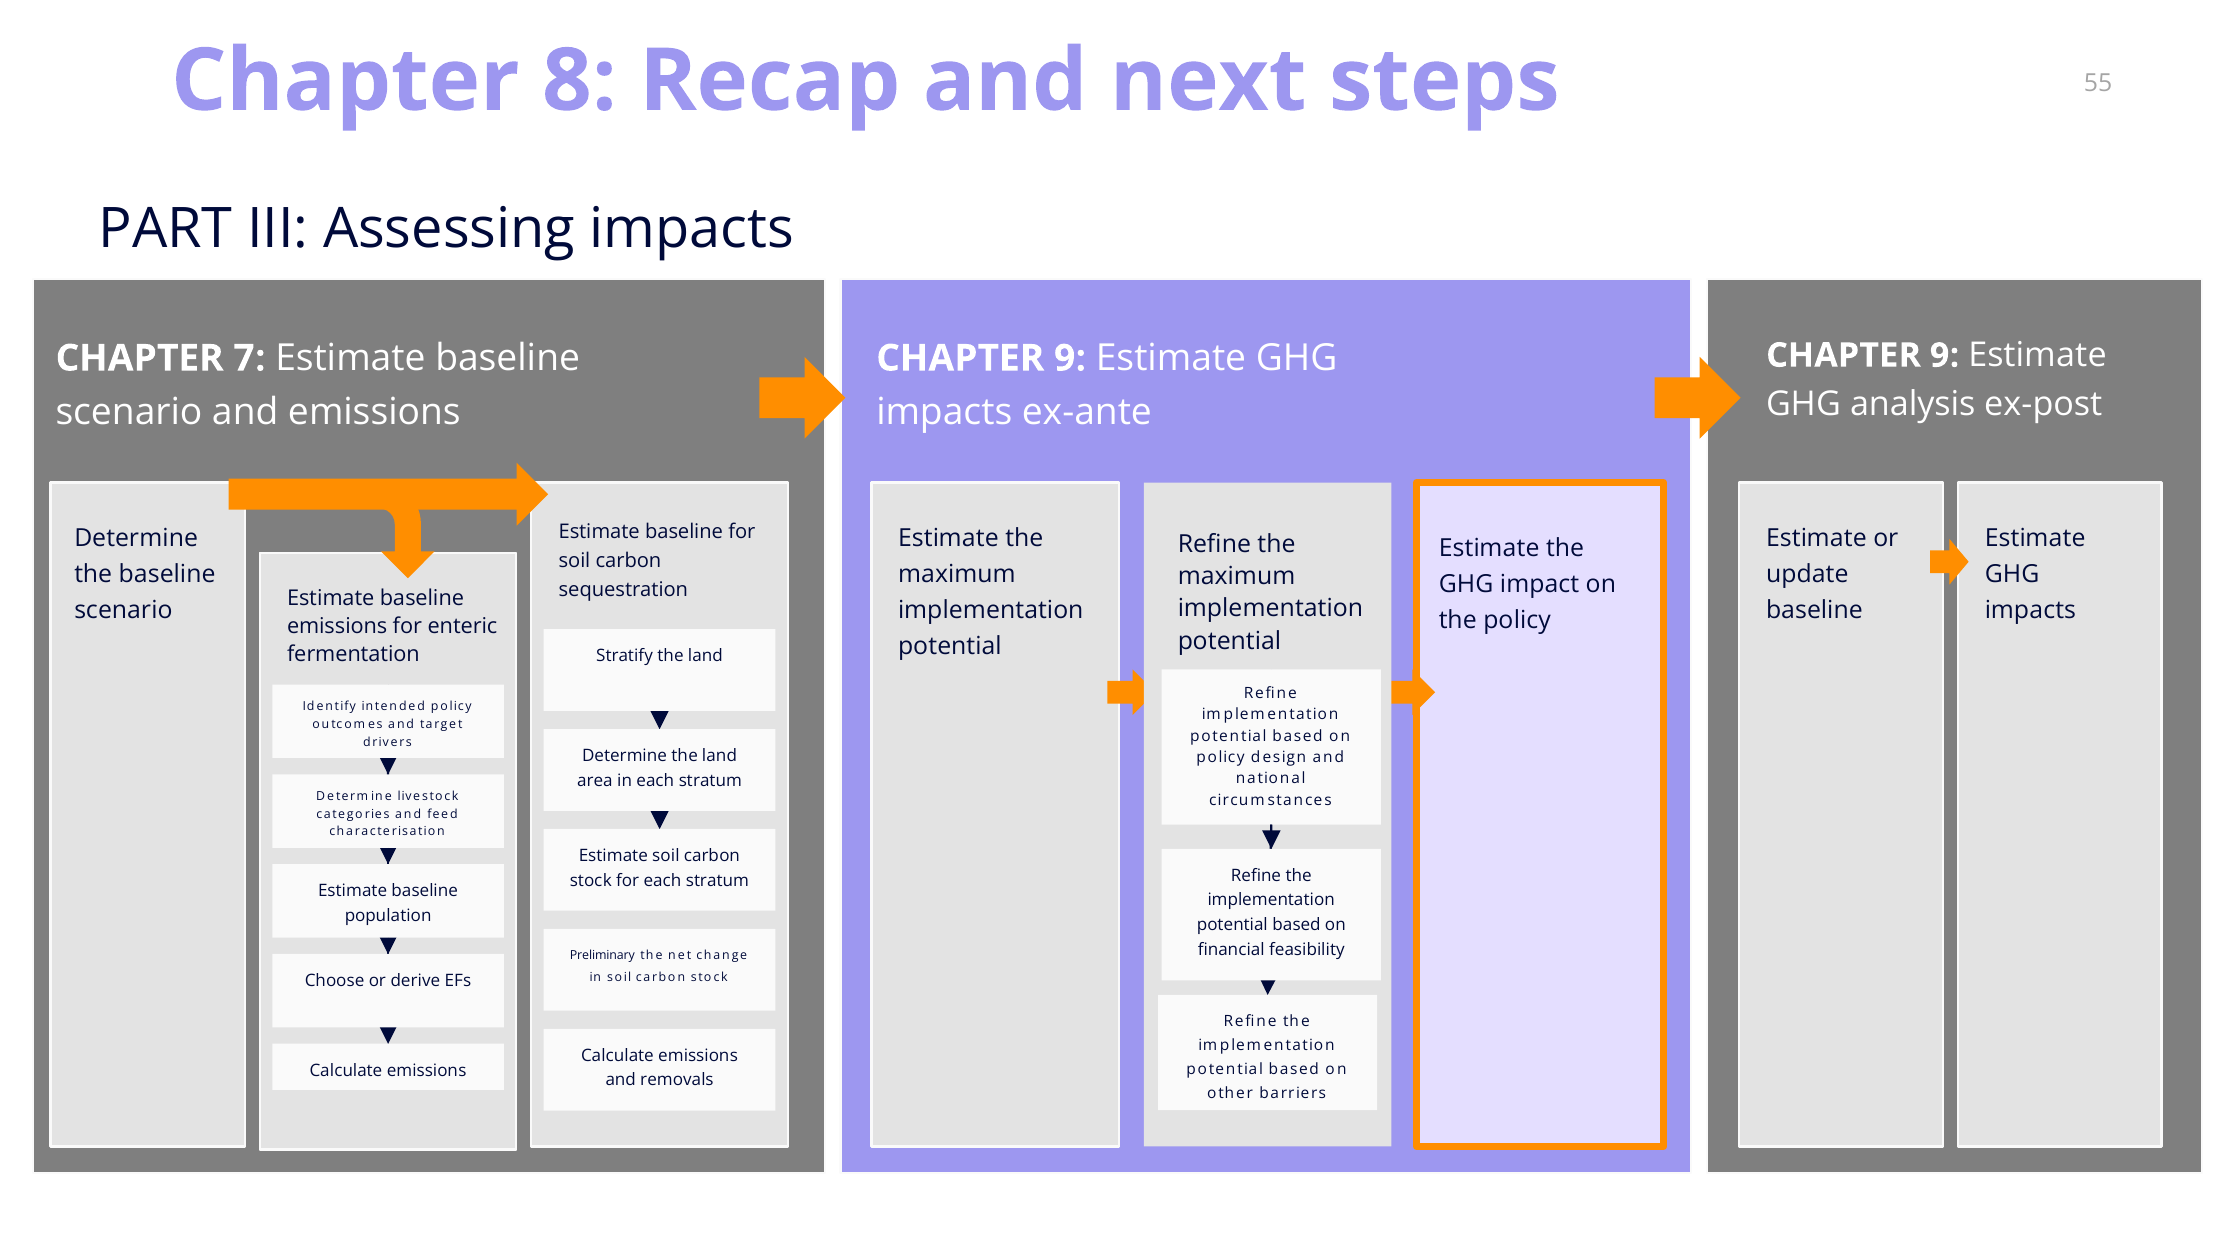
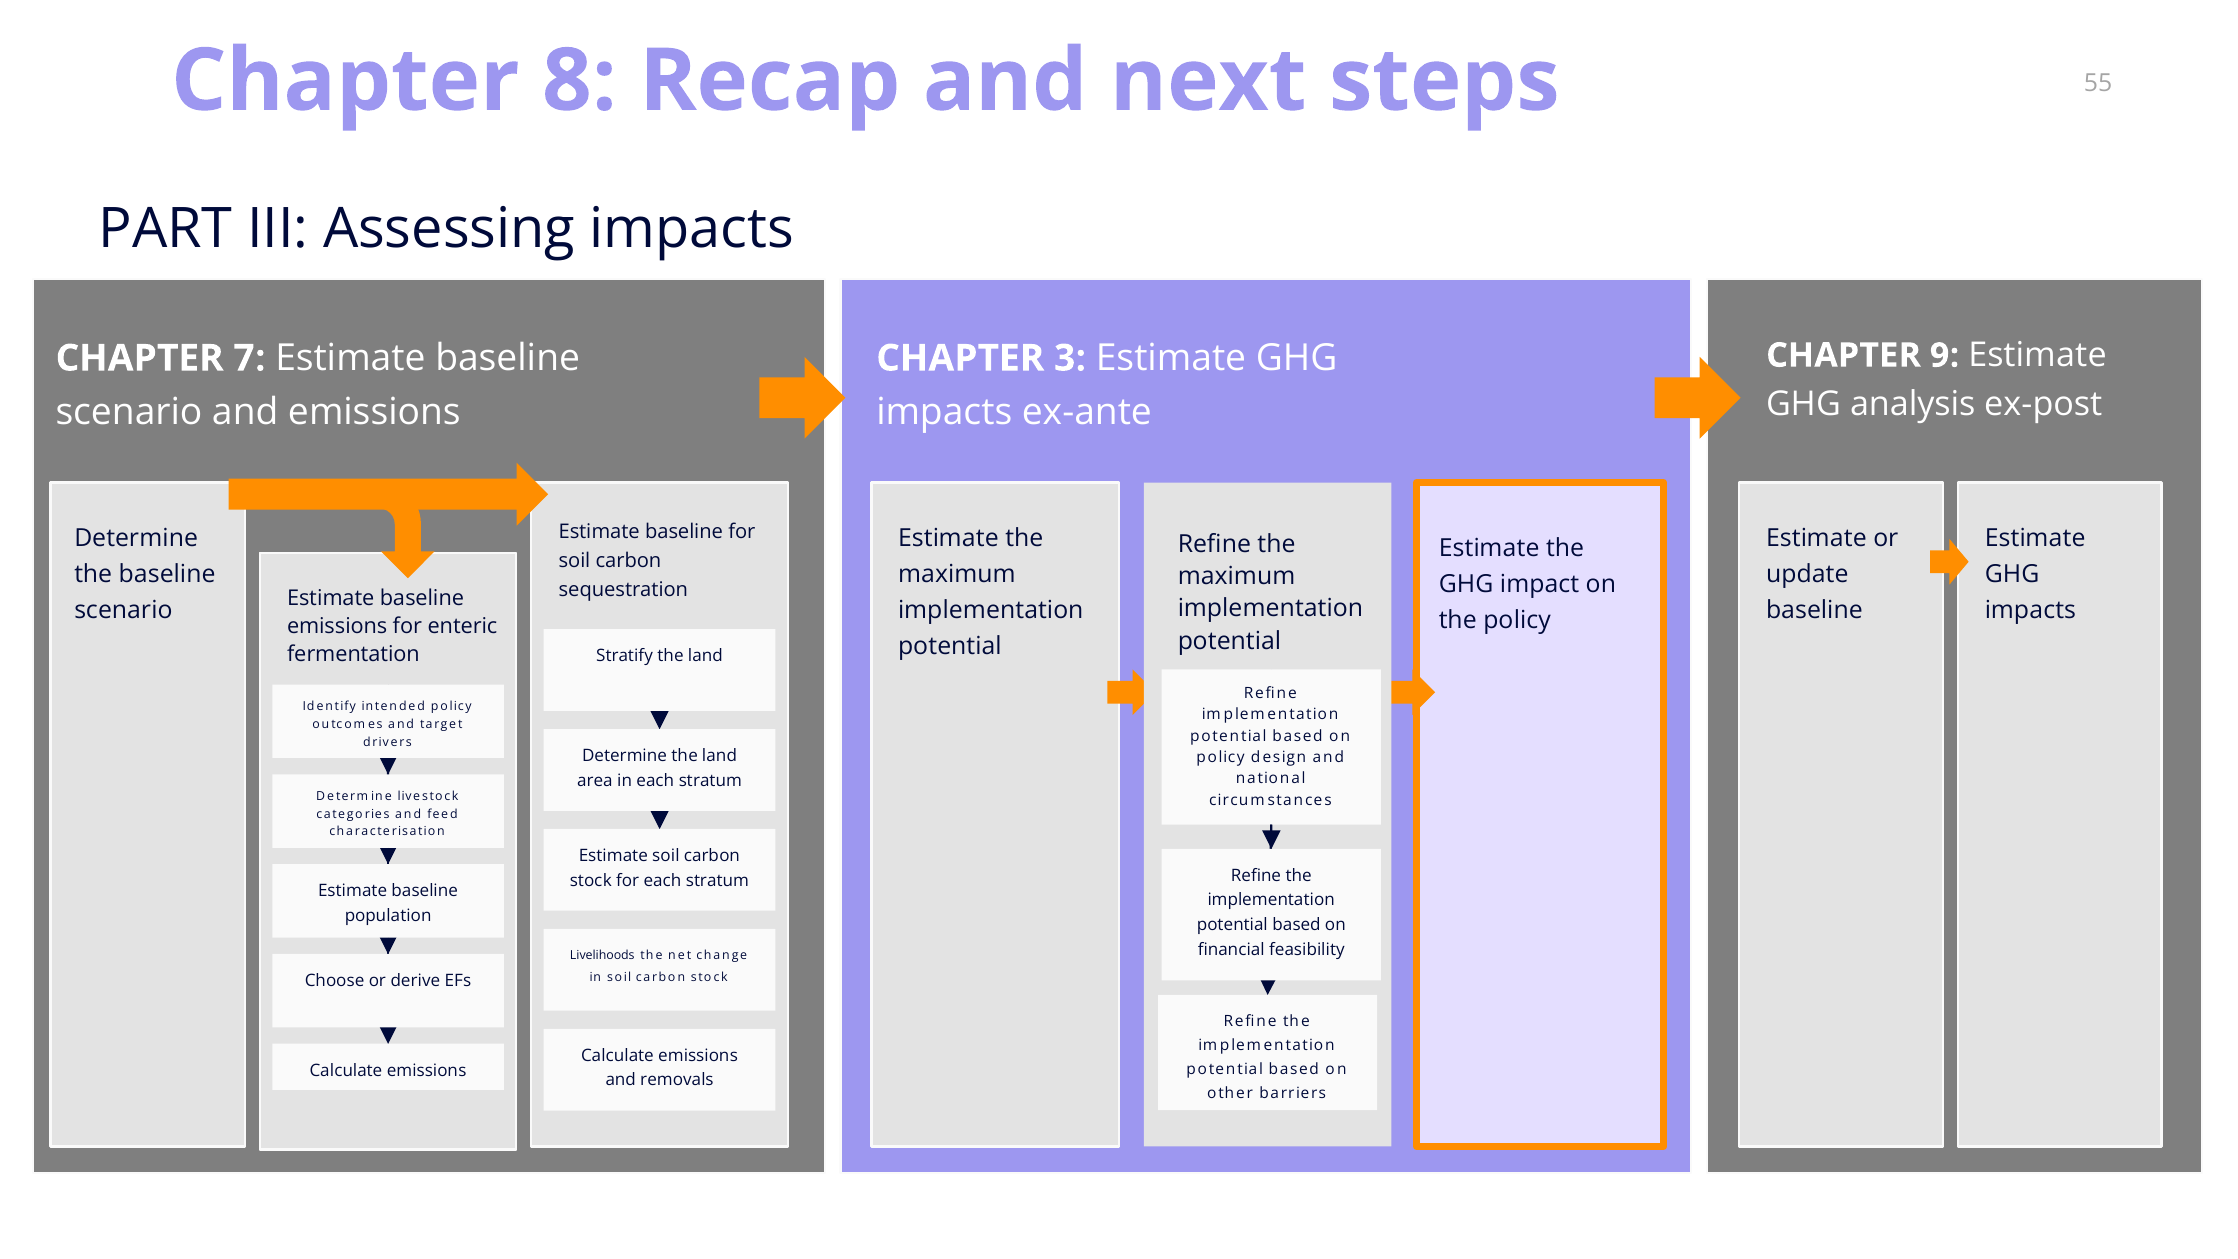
9: 9 -> 3 (1070, 358)
Preliminary: Preliminary -> Livelihoods (602, 955)
